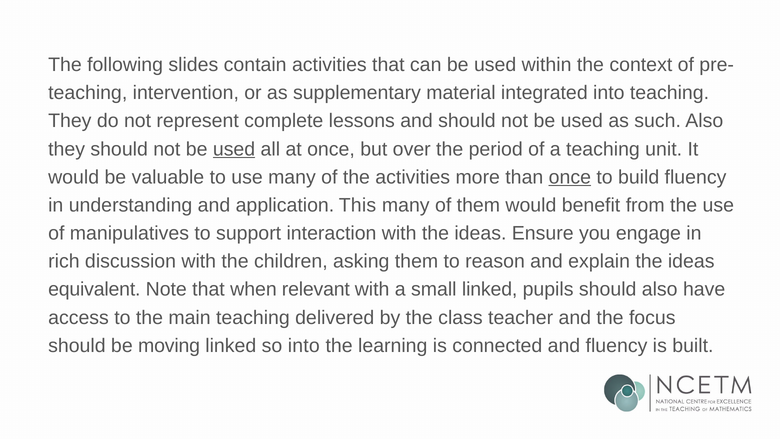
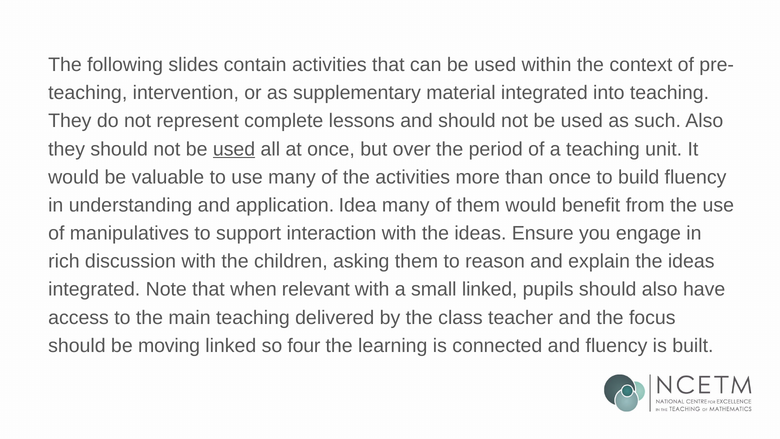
once underline: present -> none (570, 177)
This: This -> Idea (358, 205)
equivalent: equivalent -> integrated (94, 289)
so into: into -> four (304, 346)
